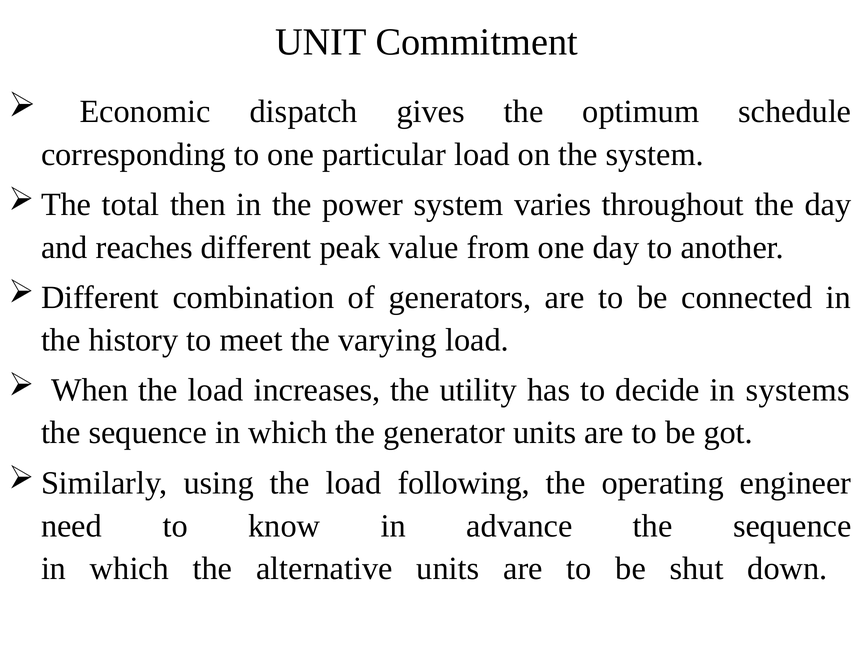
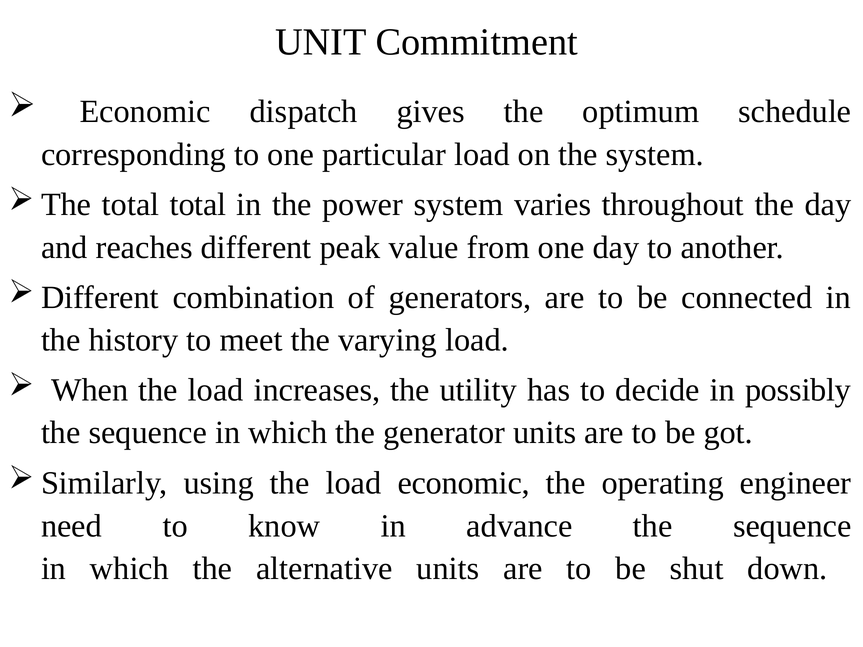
total then: then -> total (198, 205)
systems: systems -> possibly (798, 390)
load following: following -> economic (464, 483)
